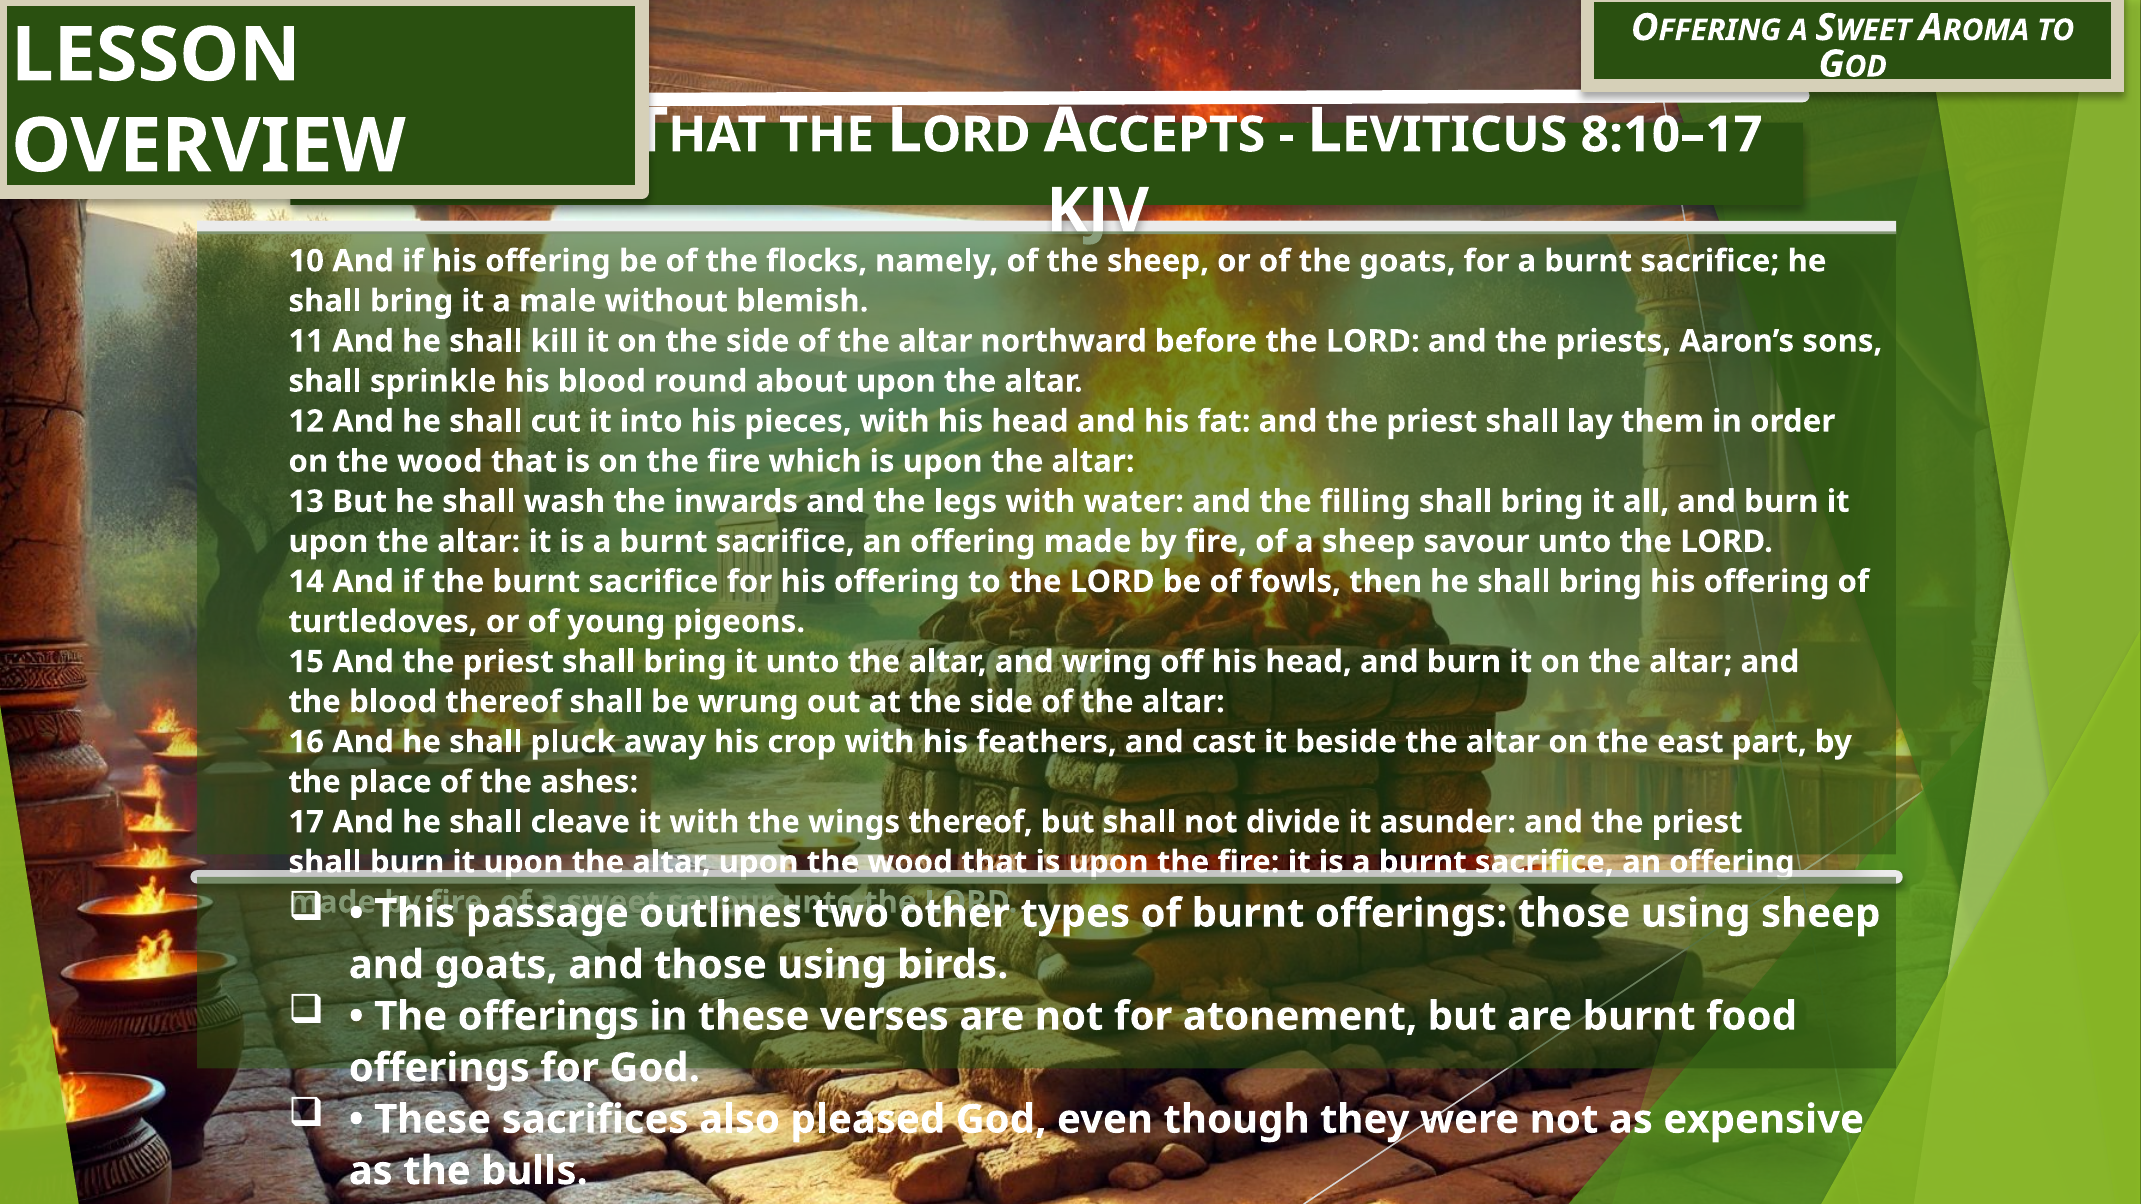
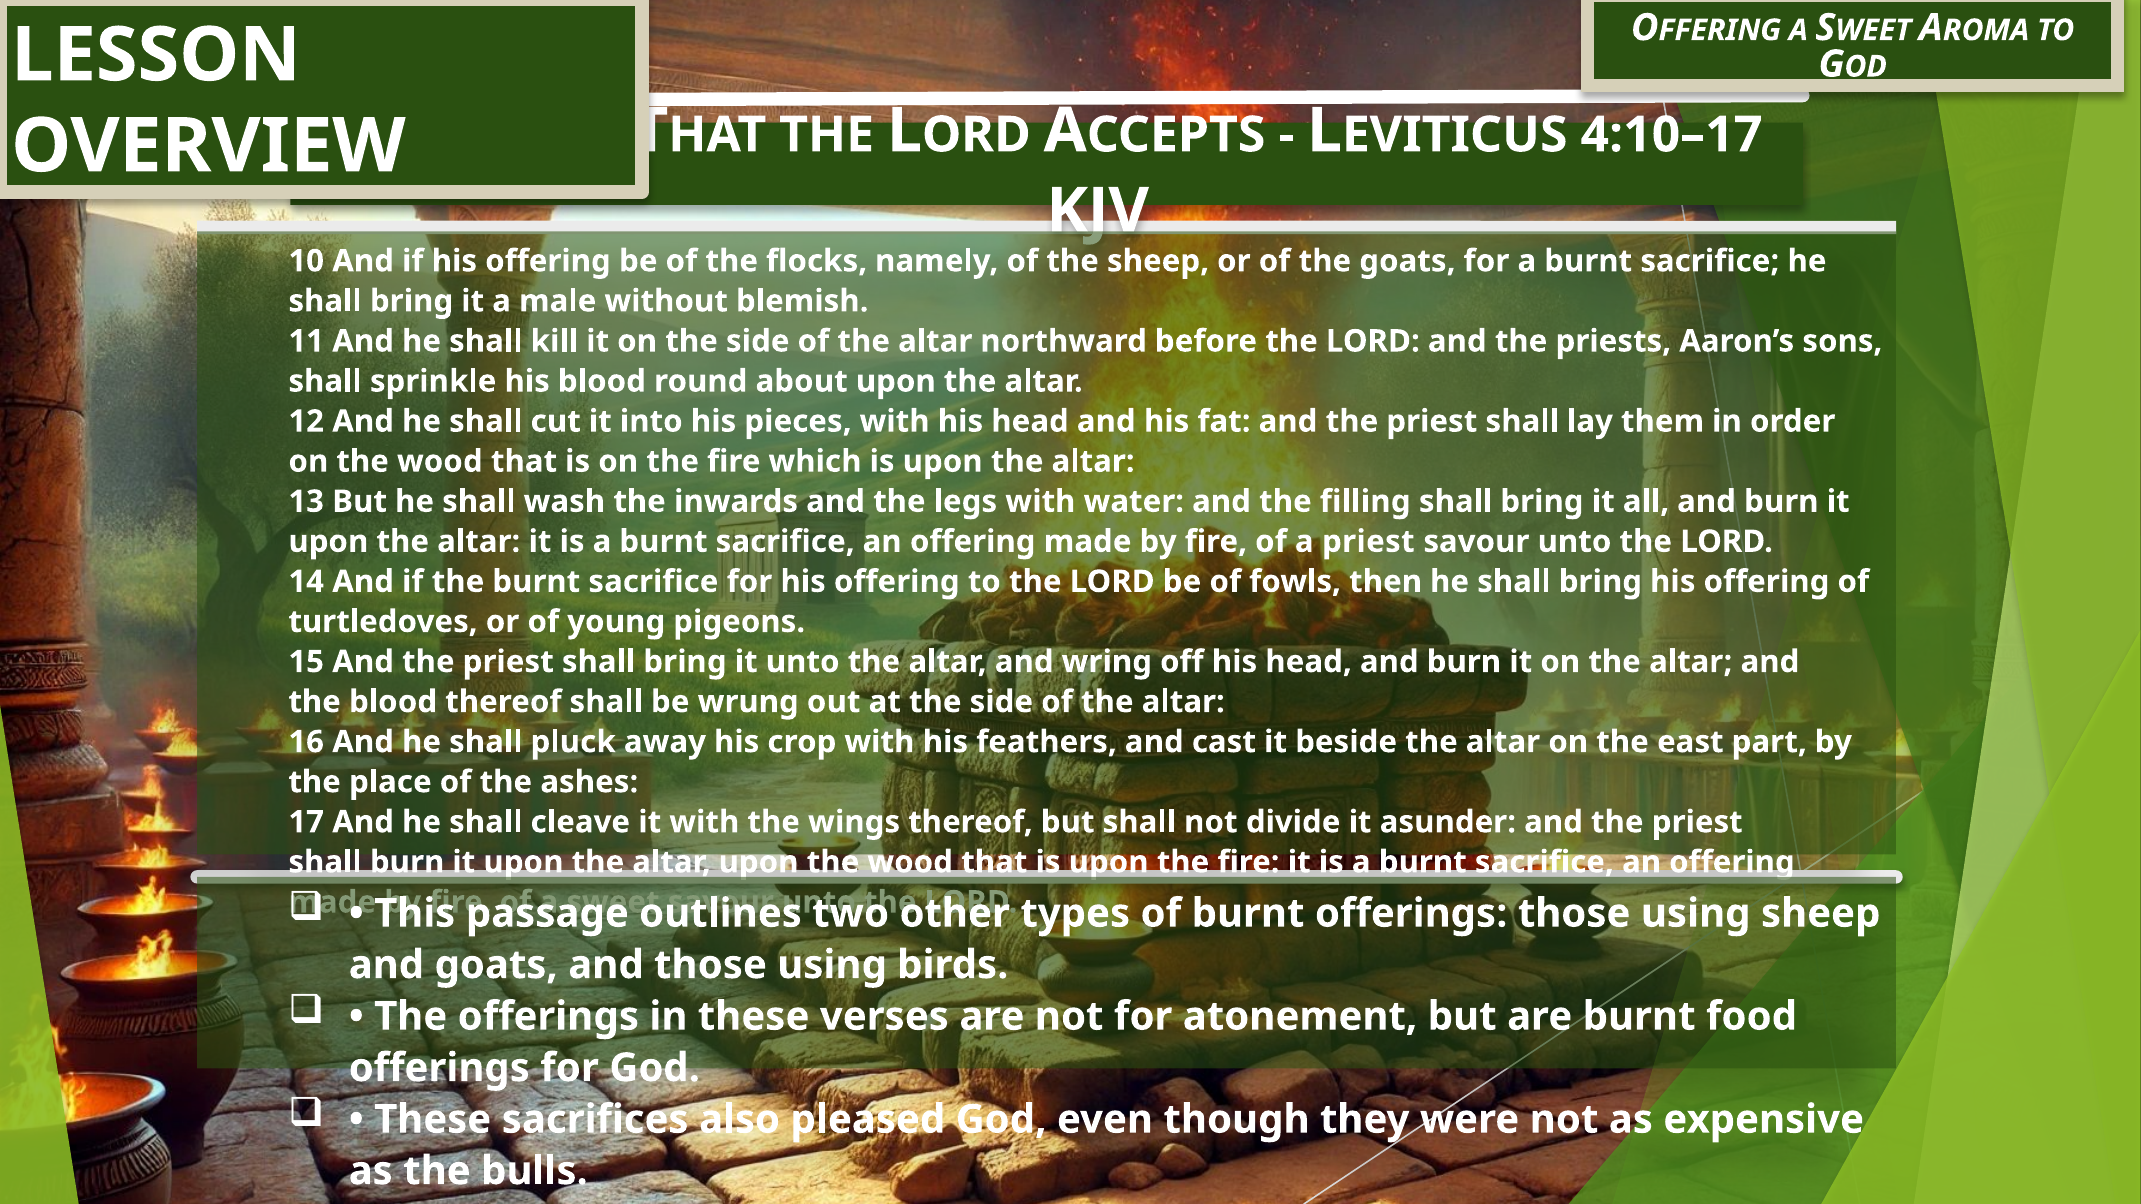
8:10–17: 8:10–17 -> 4:10–17 (1671, 135)
a sheep: sheep -> priest (1368, 542)
